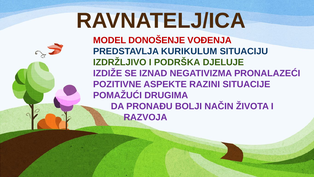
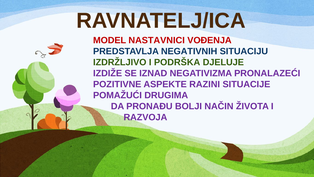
DONOŠENJE: DONOŠENJE -> NASTAVNICI (157, 40)
KURIKULUM: KURIKULUM -> NEGATIVNIH (189, 51)
